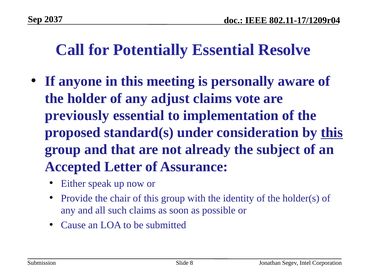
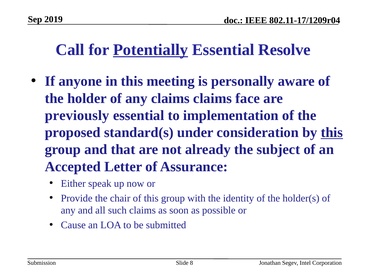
2037: 2037 -> 2019 (54, 19)
Potentially underline: none -> present (151, 50)
any adjust: adjust -> claims (170, 99)
vote: vote -> face (248, 99)
